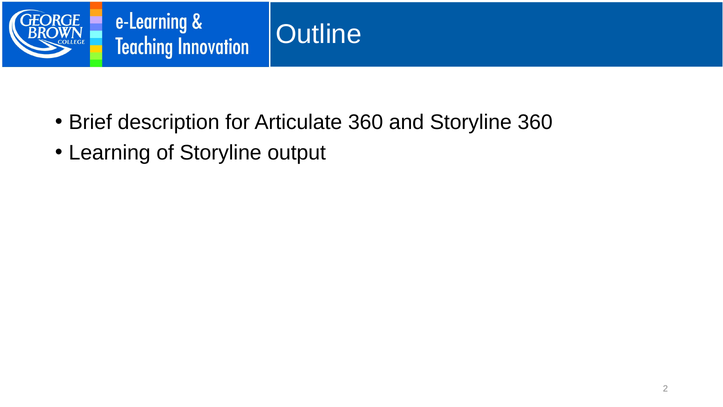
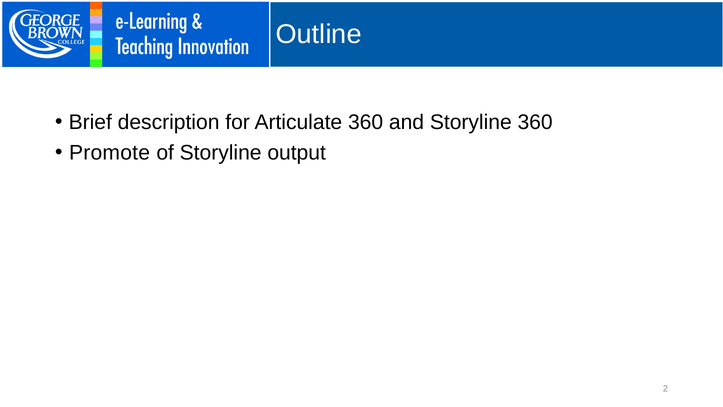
Learning: Learning -> Promote (110, 153)
